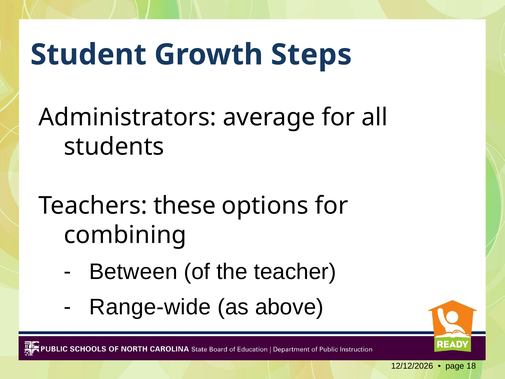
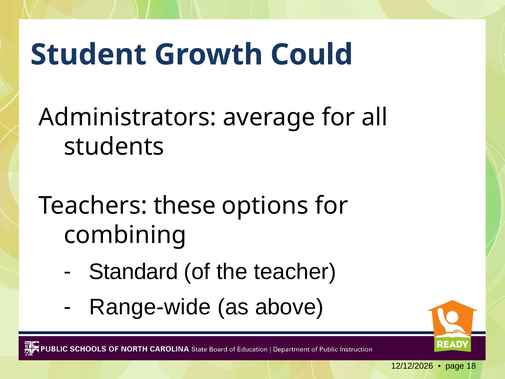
Steps: Steps -> Could (312, 55)
Between: Between -> Standard (134, 271)
